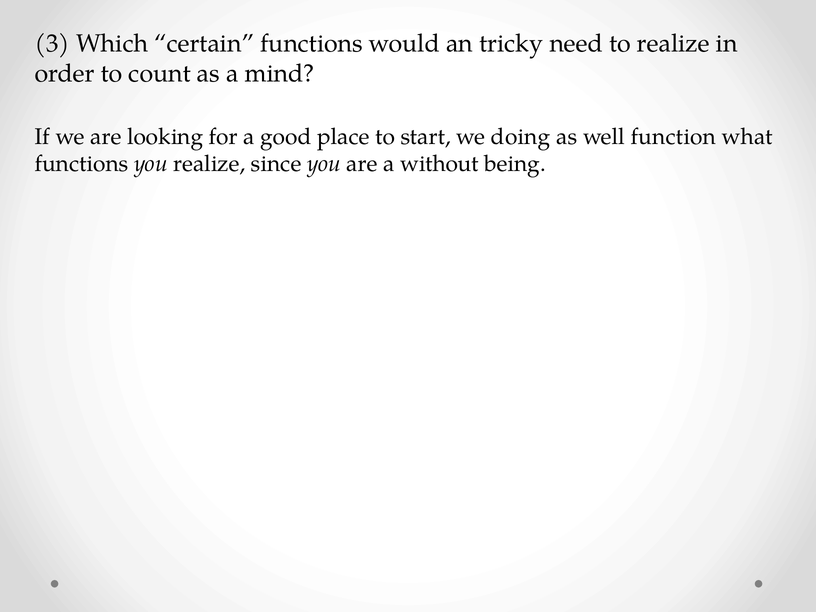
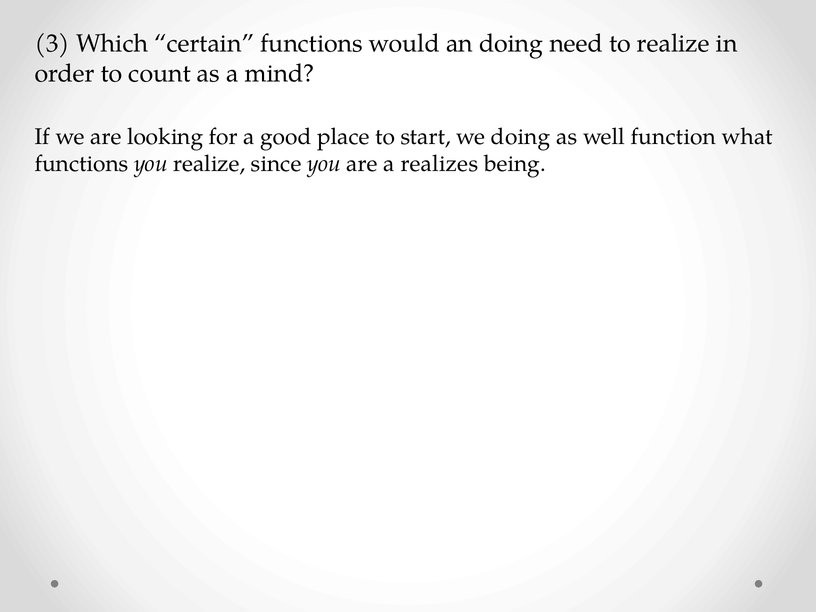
an tricky: tricky -> doing (511, 43)
without: without -> realizes (439, 164)
